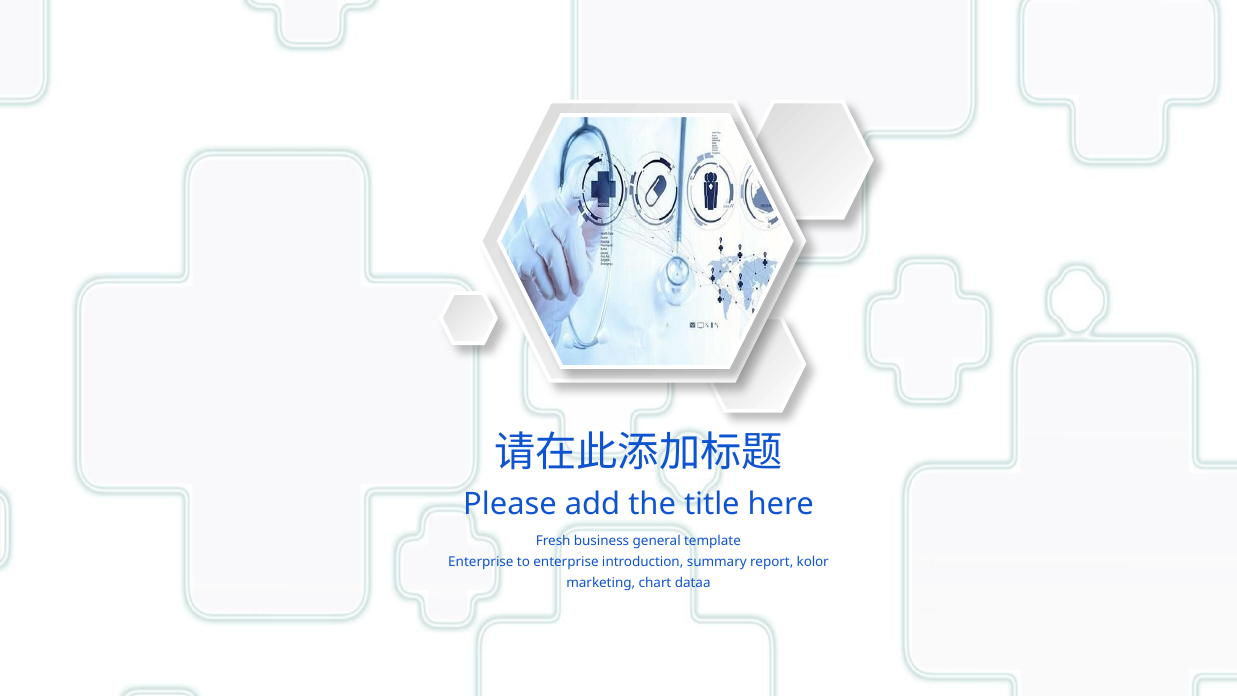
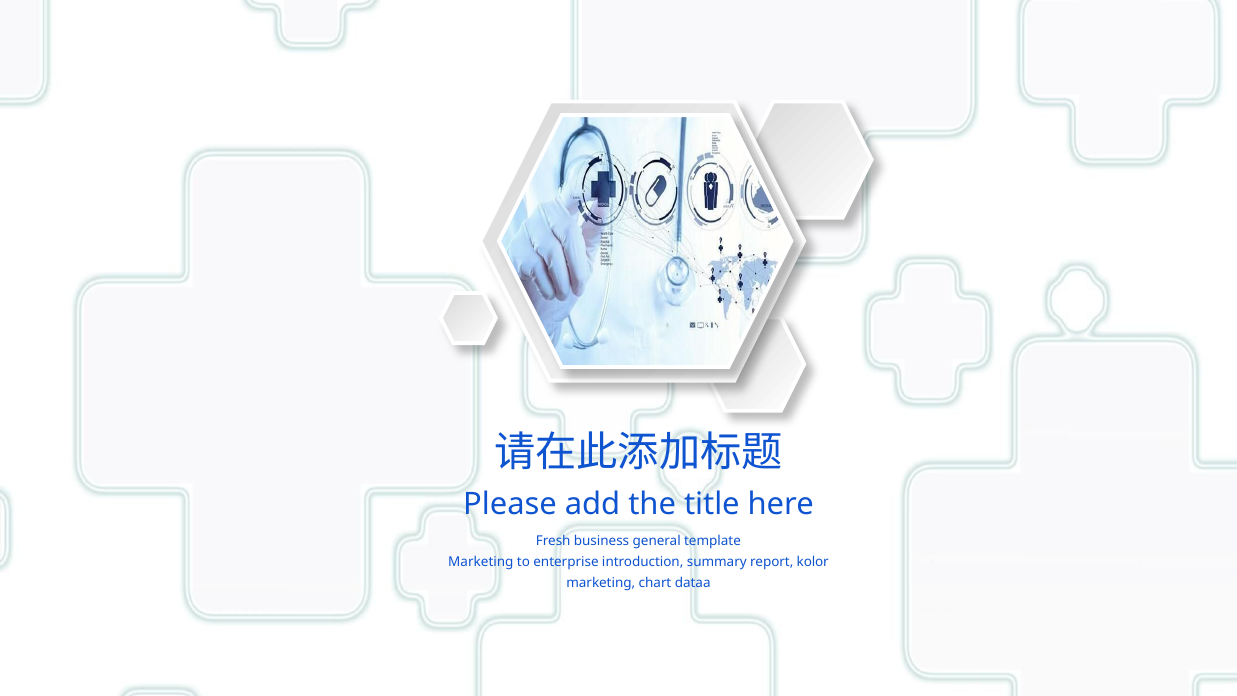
Enterprise: Enterprise -> Marketing (481, 562)
